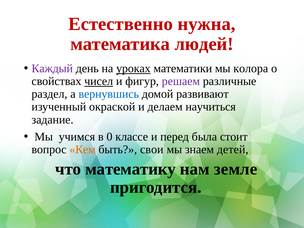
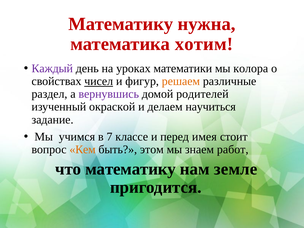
Естественно: Естественно -> Математику (121, 24)
людей: людей -> хотим (204, 44)
уроках underline: present -> none (133, 69)
решаем colour: purple -> orange (181, 81)
вернувшись colour: blue -> purple (109, 94)
развивают: развивают -> родителей (202, 94)
0: 0 -> 7 (110, 137)
была: была -> имея (204, 137)
свои: свои -> этом (152, 149)
детей: детей -> работ (233, 149)
